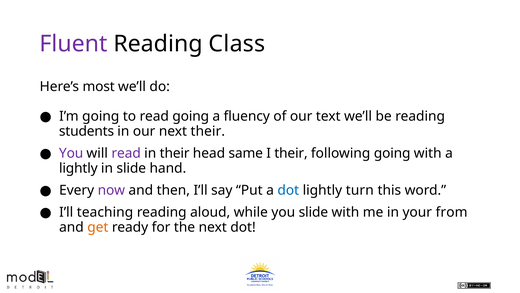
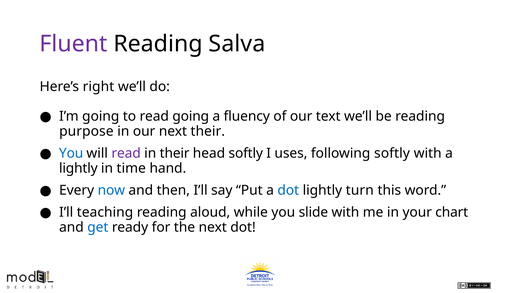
Class: Class -> Salva (237, 44)
most: most -> right (98, 87)
students: students -> purpose (86, 131)
You colour: purple -> blue (71, 153)
head same: same -> softly (246, 153)
I their: their -> uses (291, 153)
following going: going -> softly (392, 153)
in slide: slide -> time (131, 168)
now colour: purple -> blue (111, 190)
from: from -> chart (452, 212)
get colour: orange -> blue (98, 227)
